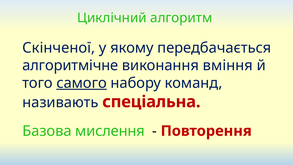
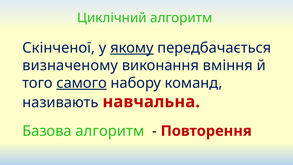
якому underline: none -> present (132, 48)
алгоритмічне: алгоритмічне -> визначеному (70, 65)
спеціальна: спеціальна -> навчальна (151, 102)
Базова мислення: мислення -> алгоритм (110, 131)
